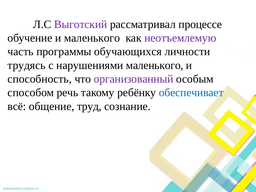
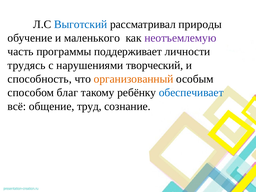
Выготский colour: purple -> blue (81, 24)
процессе: процессе -> природы (200, 24)
обучающихся: обучающихся -> поддерживает (128, 52)
нарушениями маленького: маленького -> творческий (155, 65)
организованный colour: purple -> orange (134, 79)
речь: речь -> благ (67, 93)
